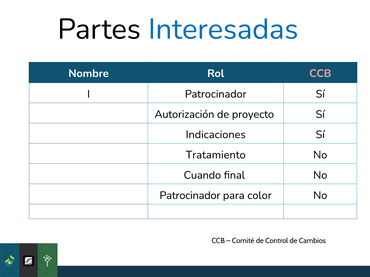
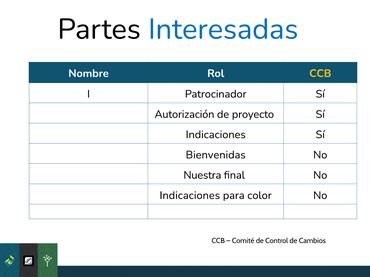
CCB colour: pink -> yellow (320, 74)
Tratamiento: Tratamiento -> Bienvenidas (216, 155)
Cuando: Cuando -> Nuestra (202, 175)
Patrocinador: Patrocinador -> Indicaciones (190, 196)
